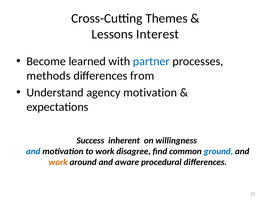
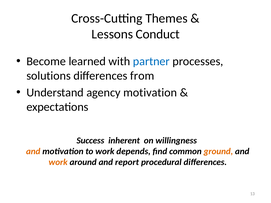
Interest: Interest -> Conduct (158, 34)
methods: methods -> solutions (49, 76)
and colour: blue -> orange (33, 151)
disagree: disagree -> depends (133, 151)
ground colour: blue -> orange (218, 151)
aware: aware -> report (127, 162)
